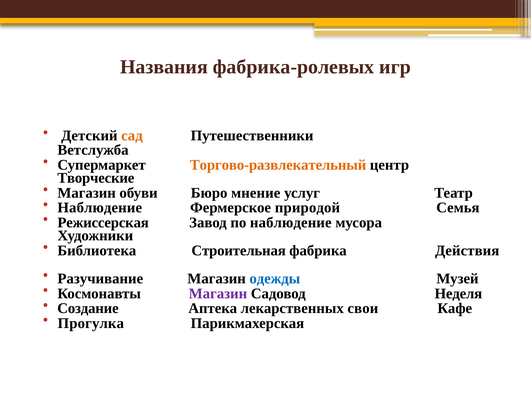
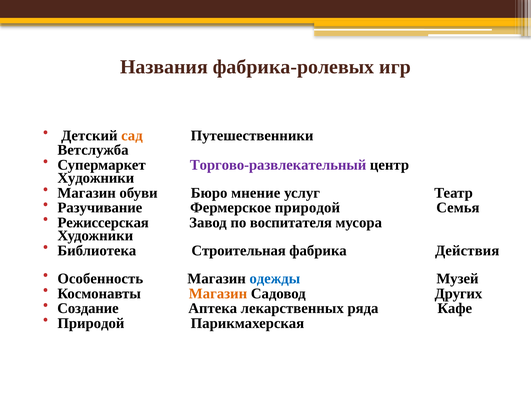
Торгово-развлекательный colour: orange -> purple (278, 165)
Творческие: Творческие -> Художники (96, 178)
Наблюдение: Наблюдение -> Разучивание (100, 207)
по наблюдение: наблюдение -> воспитателя (291, 222)
Разучивание: Разучивание -> Особенность (100, 278)
Магазин colour: purple -> orange (218, 293)
Неделя: Неделя -> Других (458, 293)
свои: свои -> ряда (363, 308)
Прогулка: Прогулка -> Природой (91, 323)
